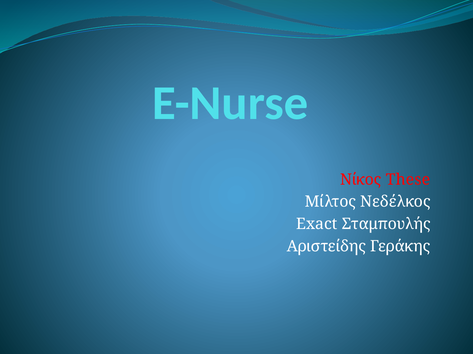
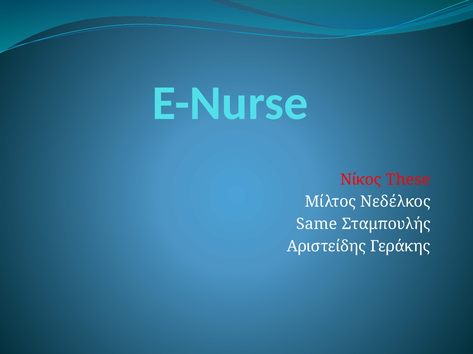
Exact: Exact -> Same (317, 225)
